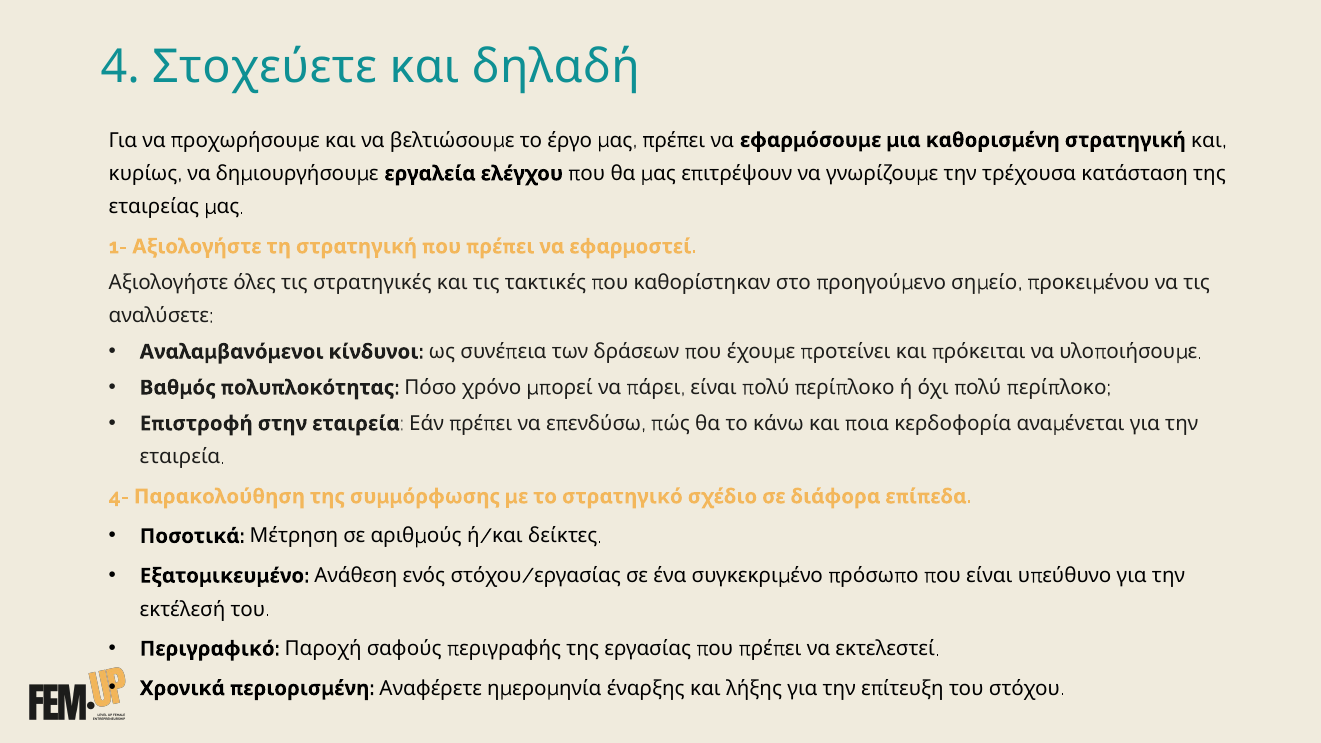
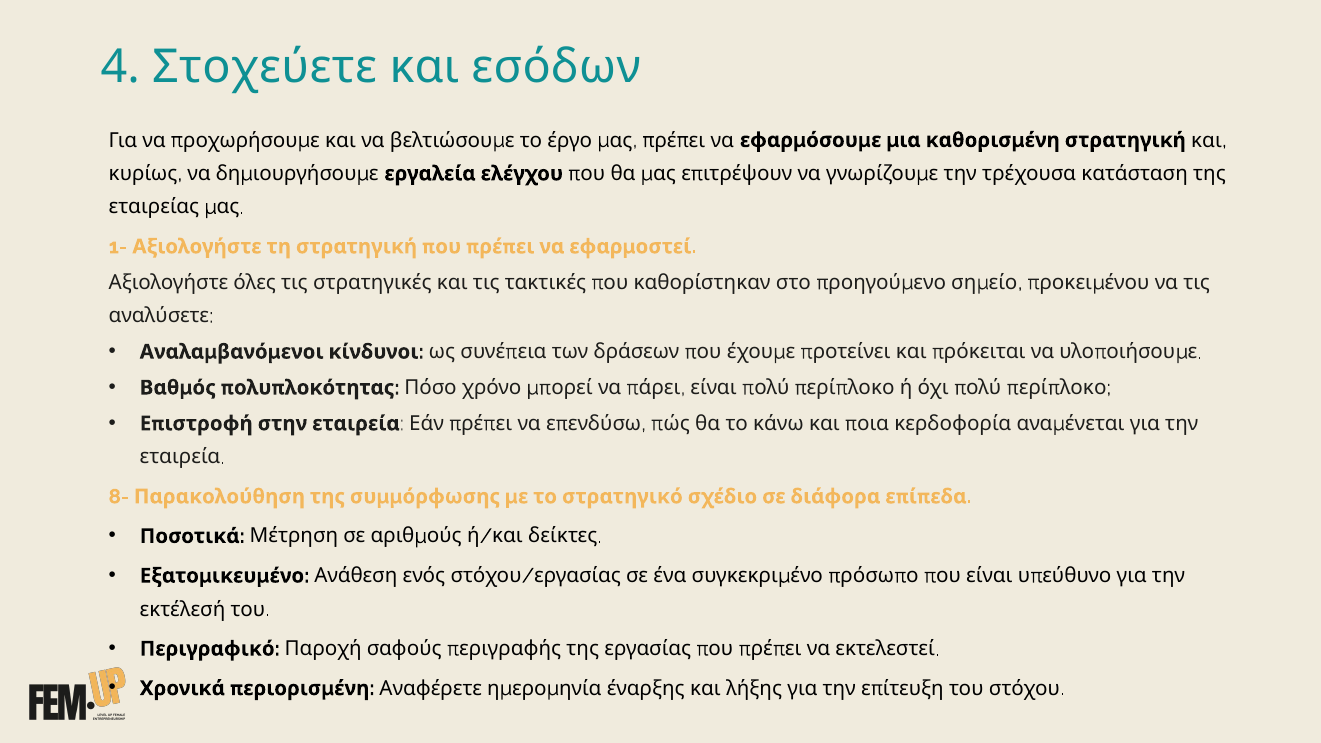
δηλαδή: δηλαδή -> εσόδων (556, 67)
4-: 4- -> 8- (119, 497)
